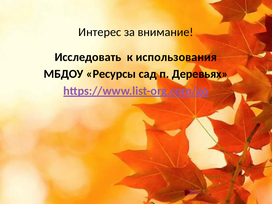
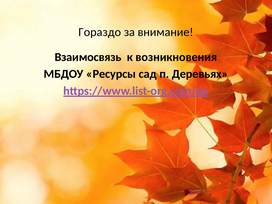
Интерес: Интерес -> Гораздо (100, 32)
Исследовать: Исследовать -> Взаимосвязь (88, 57)
использования: использования -> возникновения (176, 57)
